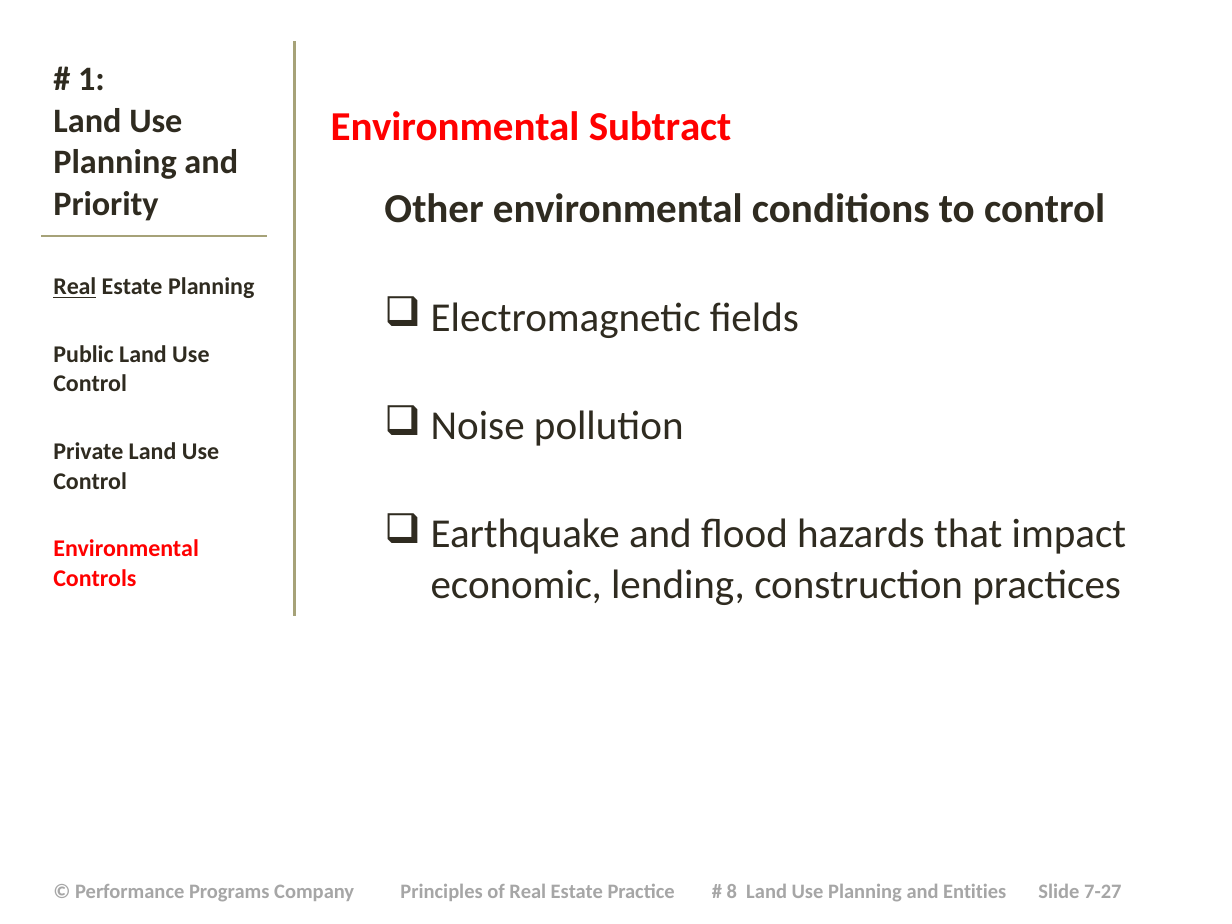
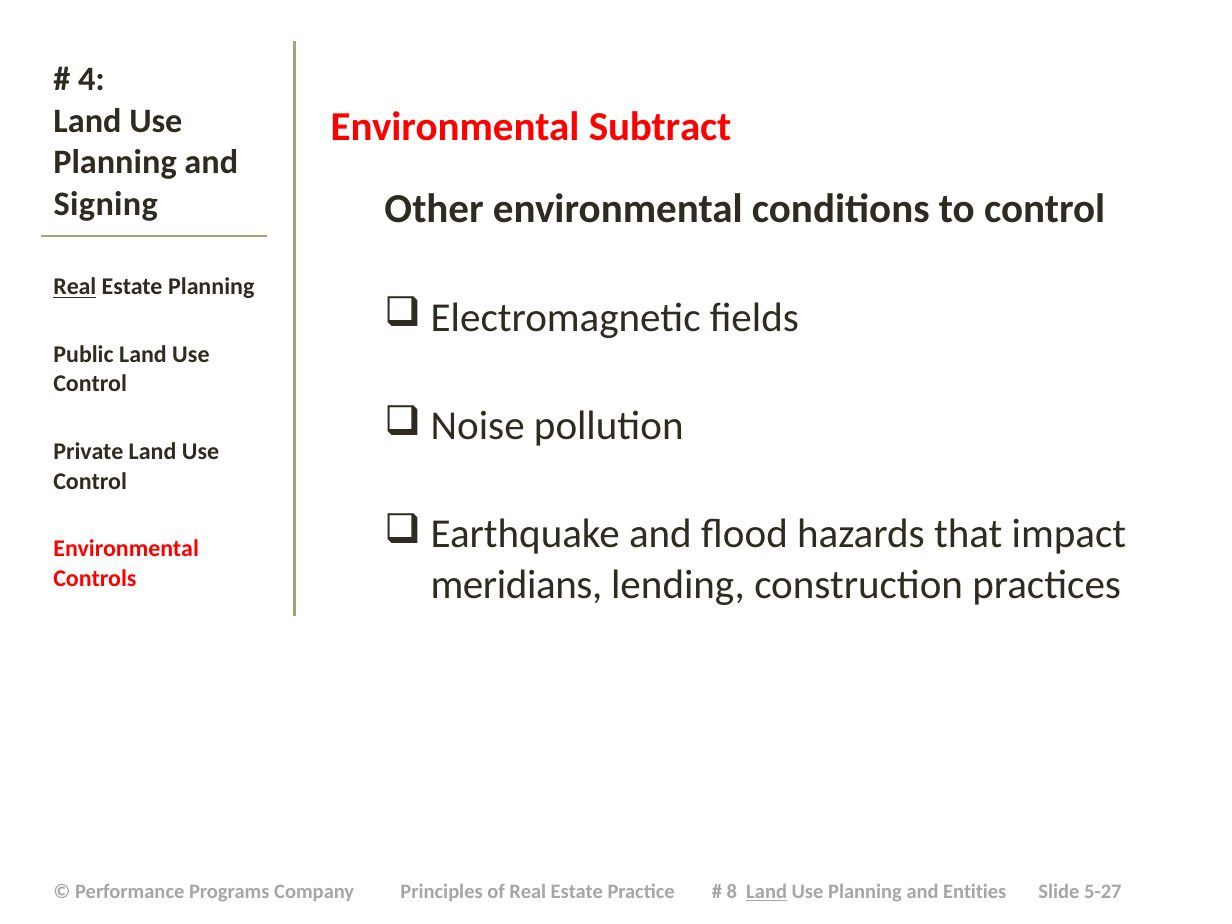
1: 1 -> 4 (91, 79)
Priority: Priority -> Signing (106, 205)
economic: economic -> meridians (516, 584)
Land underline: none -> present (767, 892)
7-27: 7-27 -> 5-27 (1103, 892)
